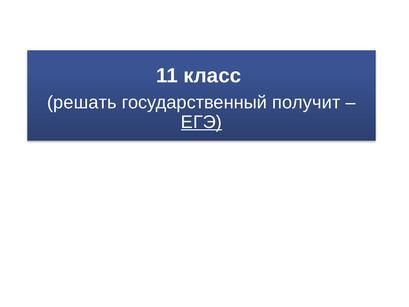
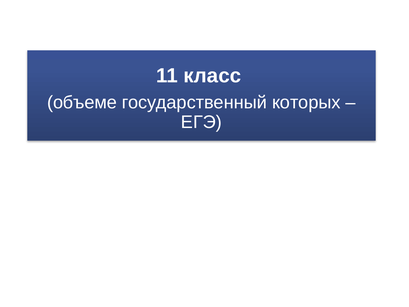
решать: решать -> объеме (82, 102)
получит: получит -> которых (306, 102)
ЕГЭ underline: present -> none (202, 122)
